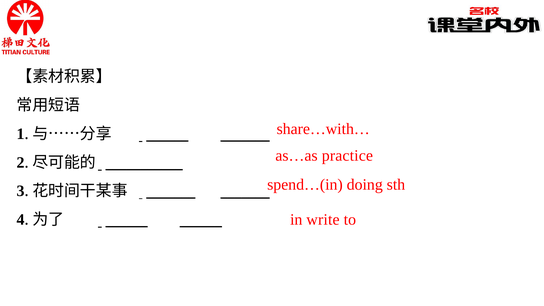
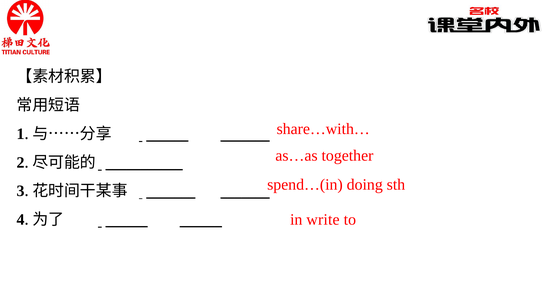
practice: practice -> together (347, 156)
